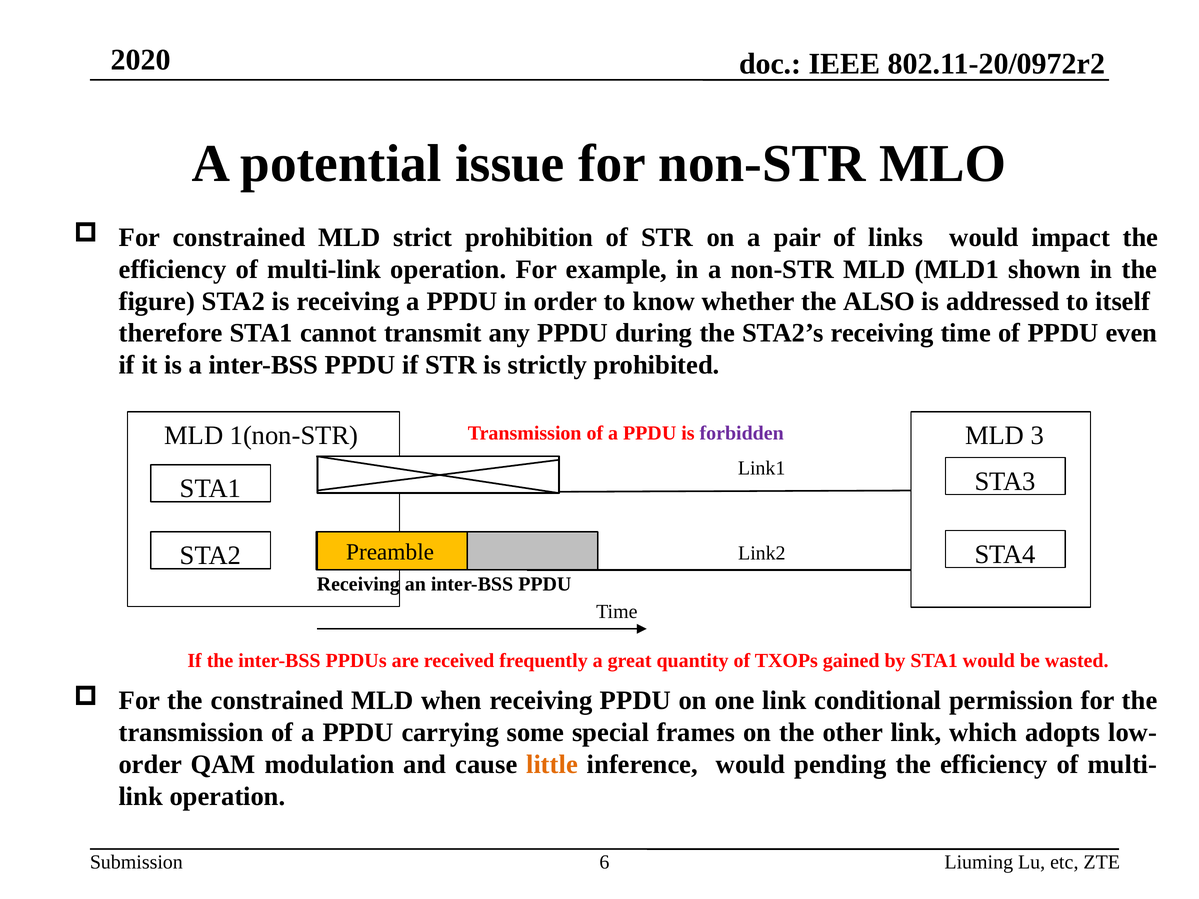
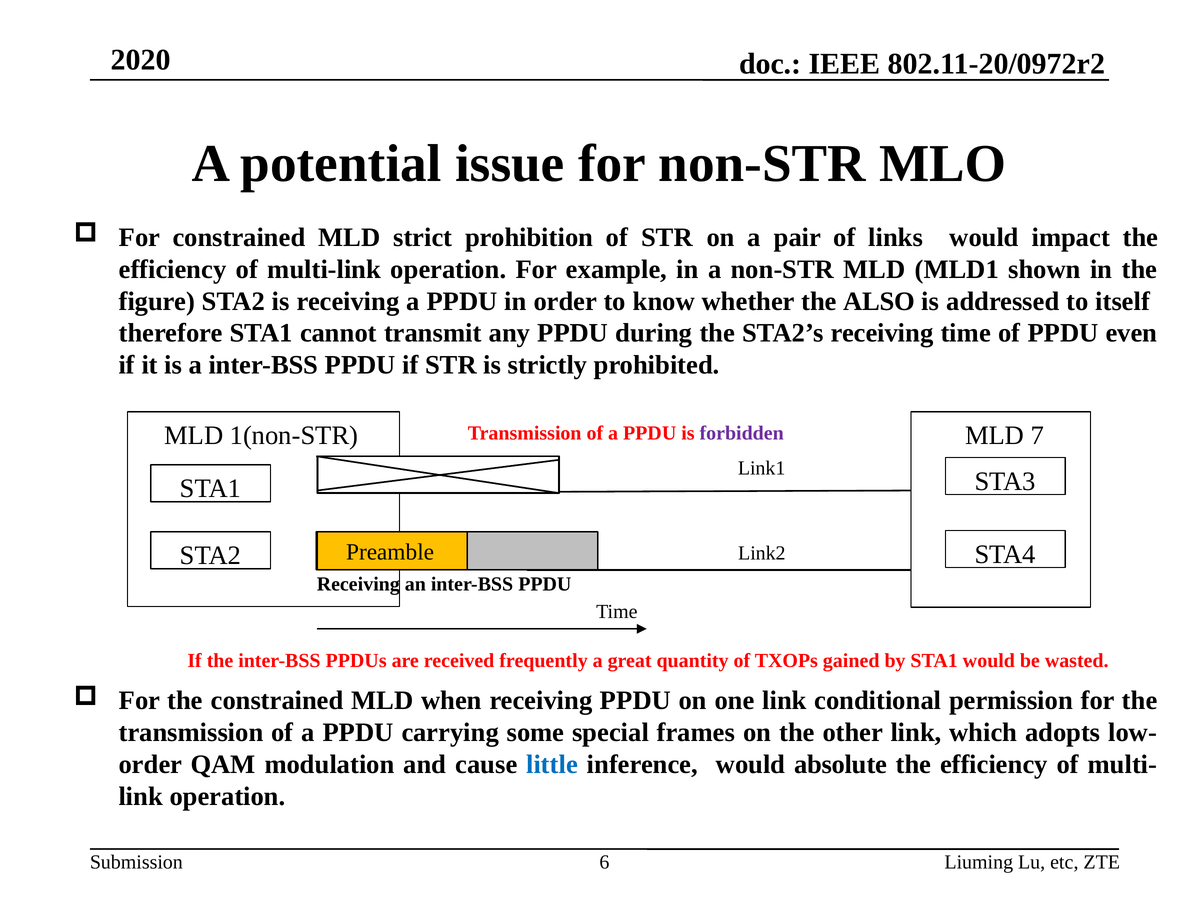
3: 3 -> 7 (1037, 436)
little colour: orange -> blue (552, 765)
pending: pending -> absolute (841, 765)
